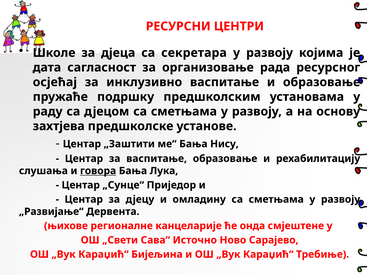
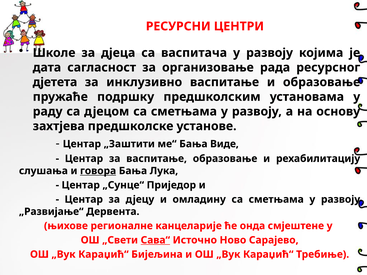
секретара: секретара -> васпитача (194, 53)
осјећај: осјећај -> дјетета (55, 82)
Нису: Нису -> Виде (224, 144)
Сава“ underline: none -> present (155, 240)
